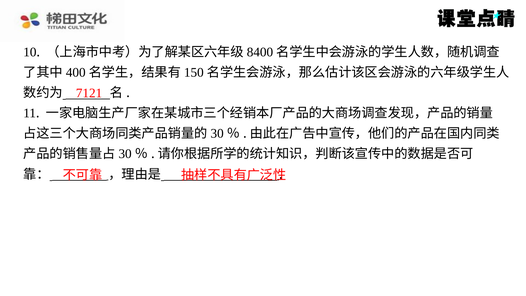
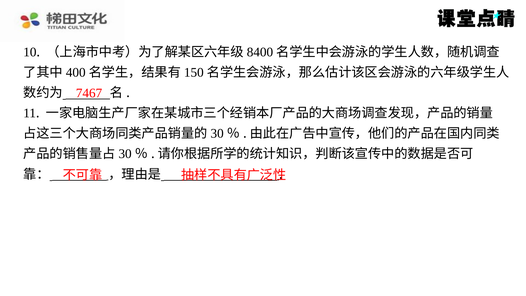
7121: 7121 -> 7467 (89, 93)
